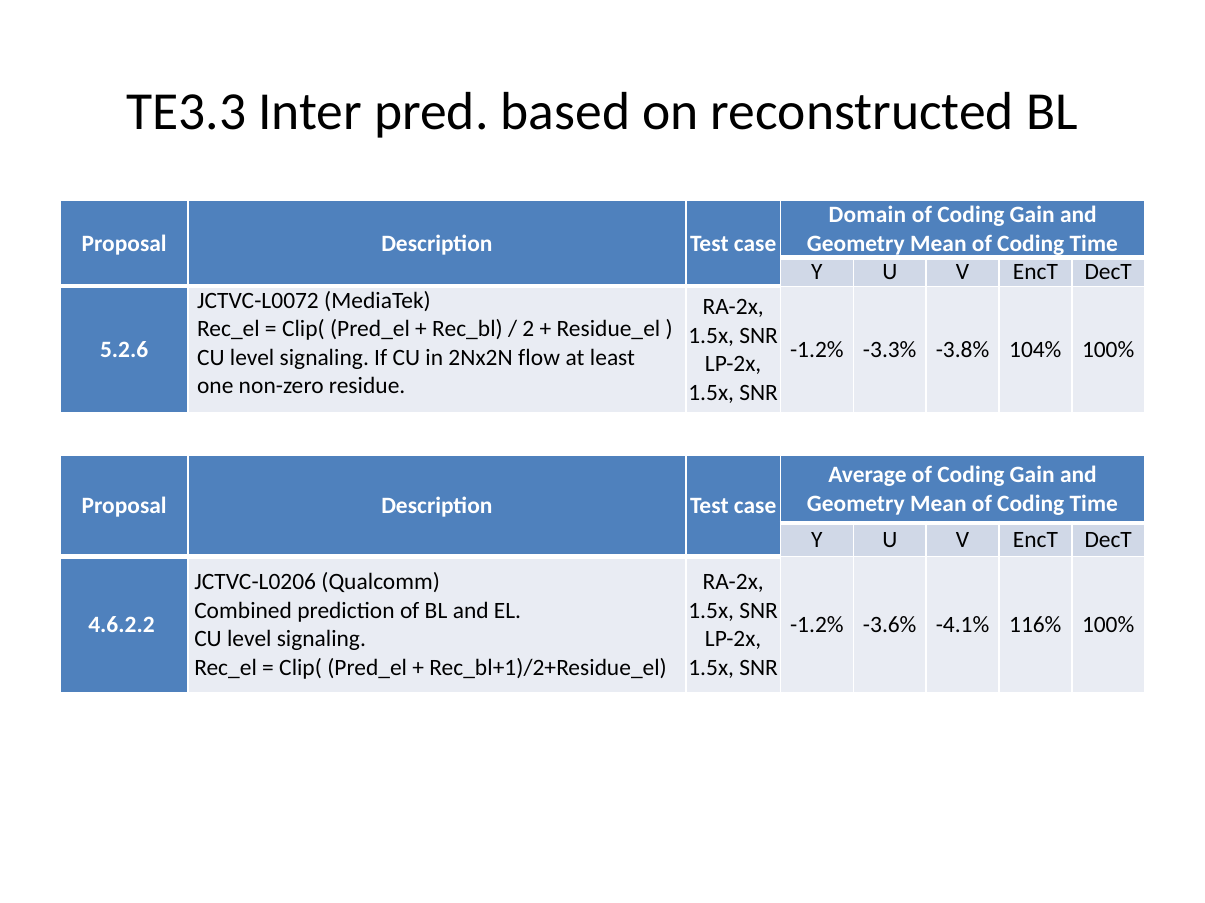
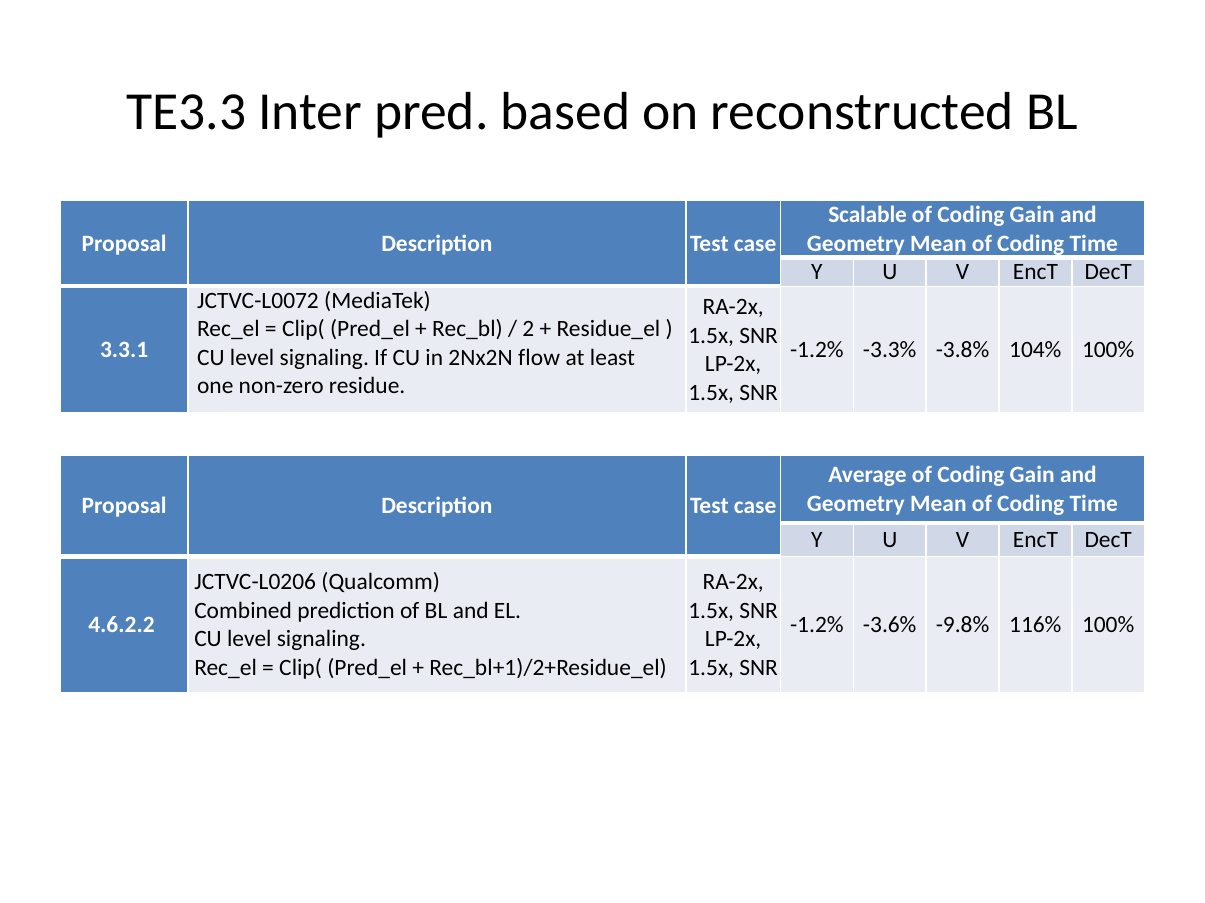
Domain: Domain -> Scalable (868, 215)
5.2.6: 5.2.6 -> 3.3.1 (124, 350)
-4.1%: -4.1% -> -9.8% (963, 625)
